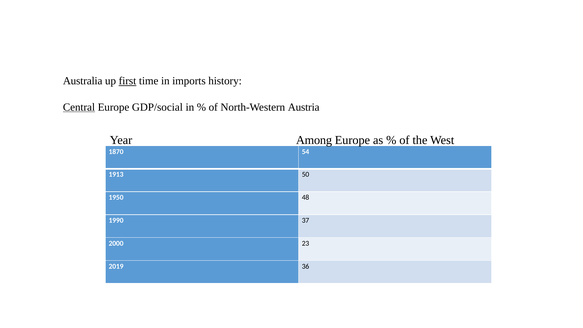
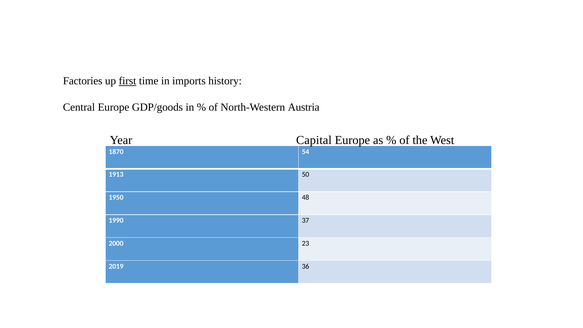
Australia: Australia -> Factories (83, 81)
Central underline: present -> none (79, 107)
GDP/social: GDP/social -> GDP/goods (157, 107)
Among: Among -> Capital (314, 140)
